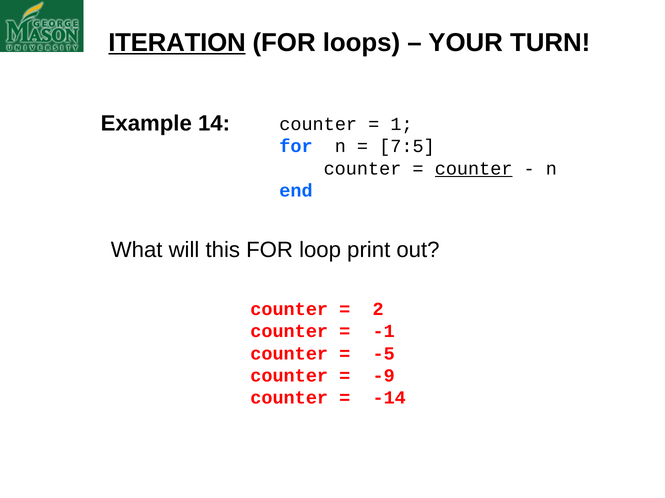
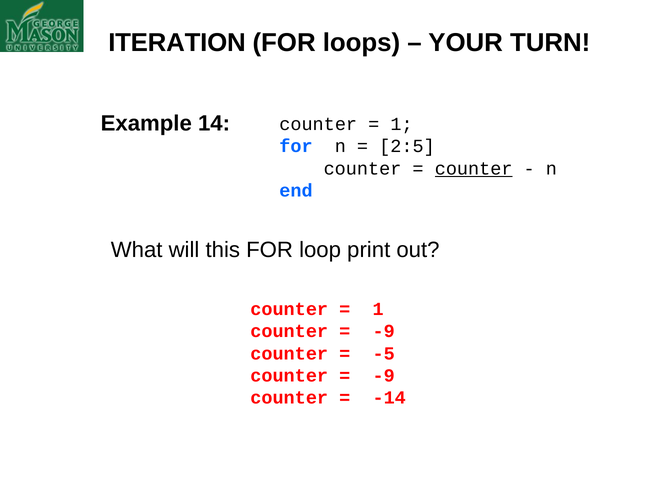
ITERATION underline: present -> none (177, 43)
7:5: 7:5 -> 2:5 (407, 147)
2: 2 -> 1 (378, 310)
-1: -1 -> -9 (384, 332)
